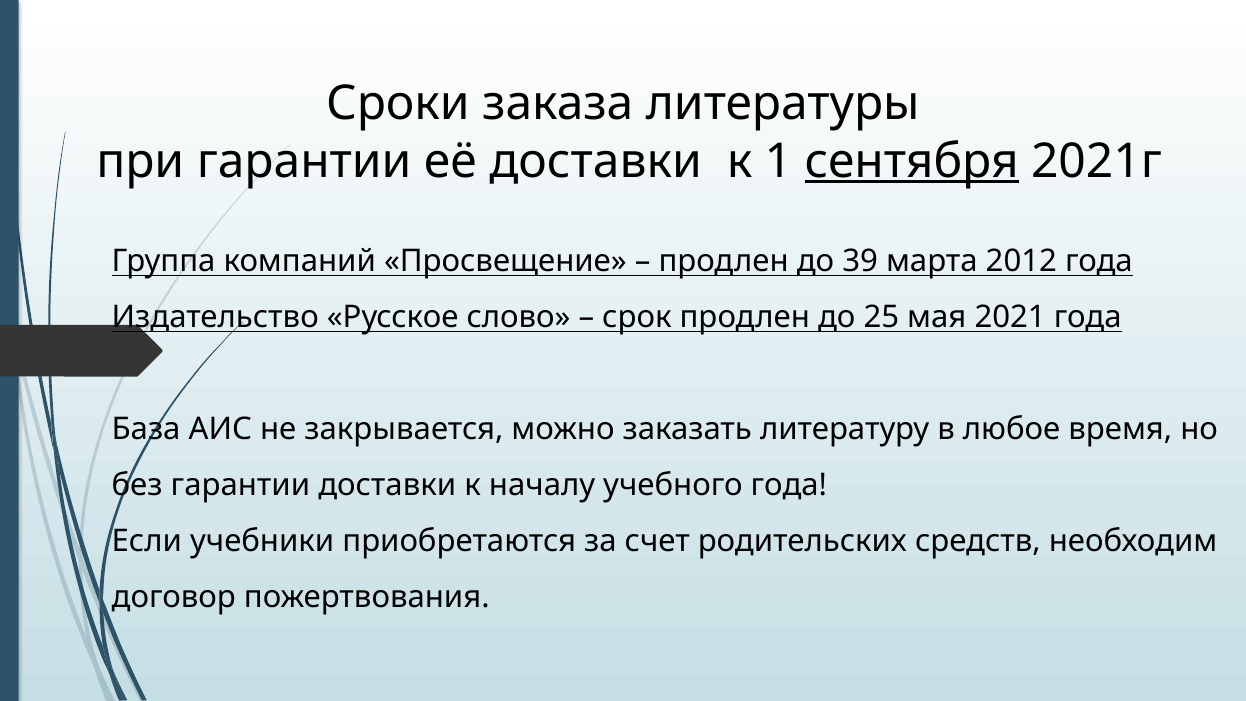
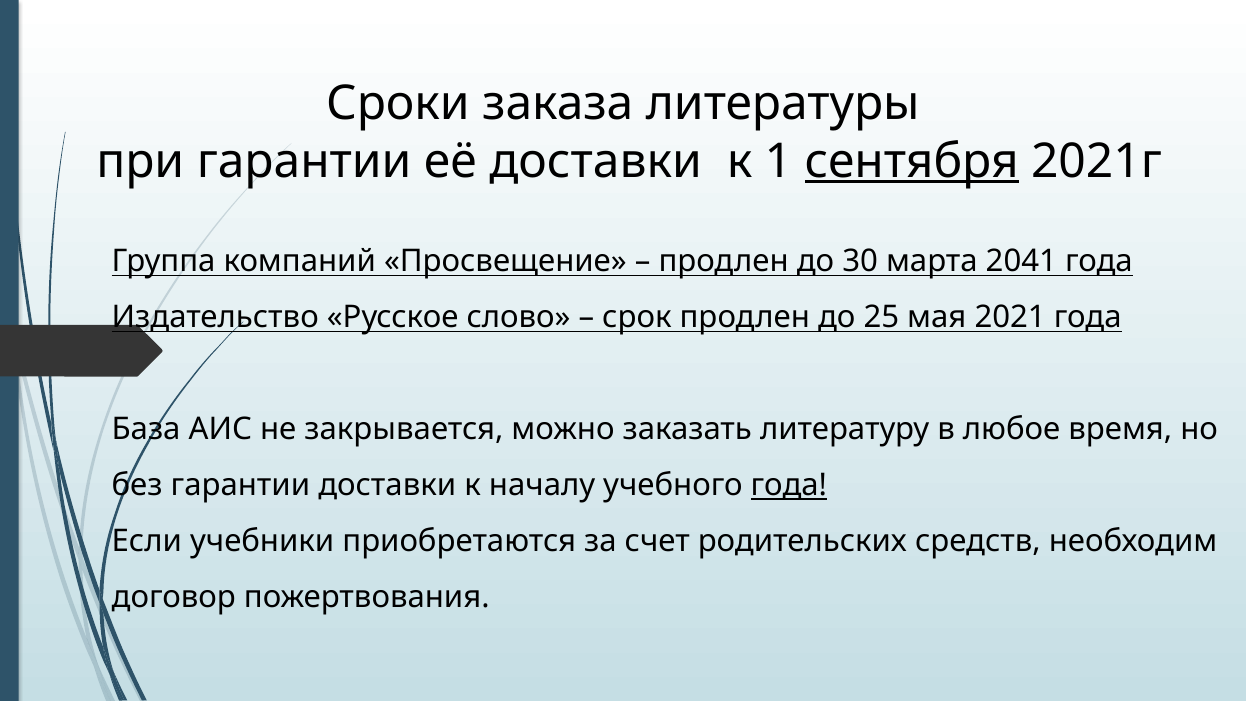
39: 39 -> 30 (860, 261)
2012: 2012 -> 2041 (1021, 261)
года underline: none -> present (789, 485)
